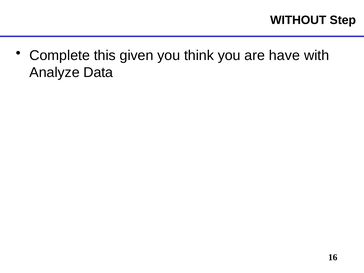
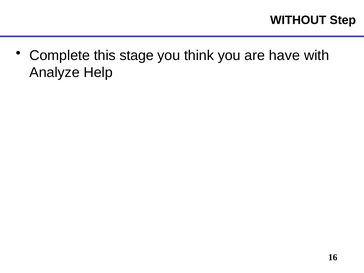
given: given -> stage (137, 55)
Data: Data -> Help (98, 72)
